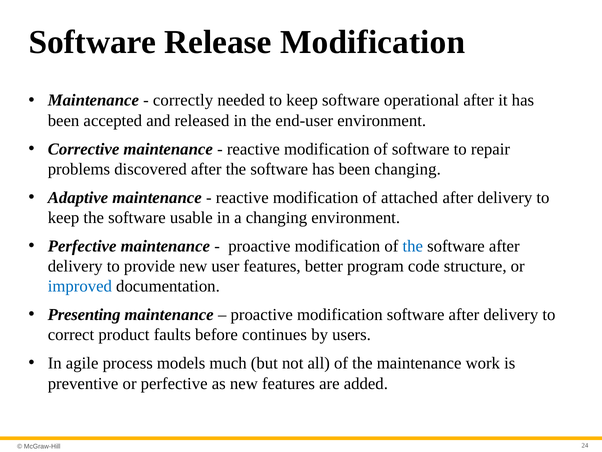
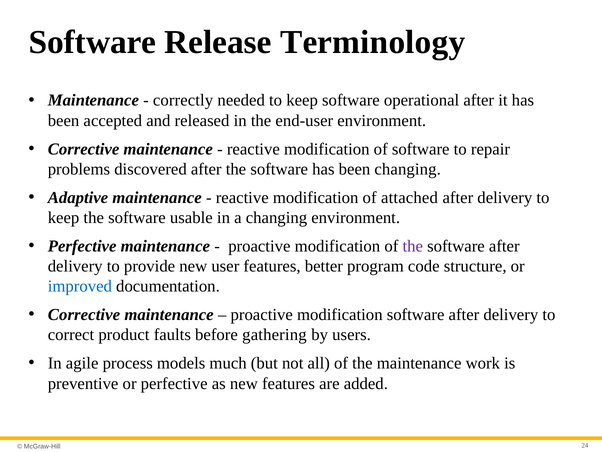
Release Modification: Modification -> Terminology (373, 42)
the colour: blue -> purple (413, 246)
Presenting: Presenting -> Corrective (84, 314)
continues: continues -> gathering (274, 335)
